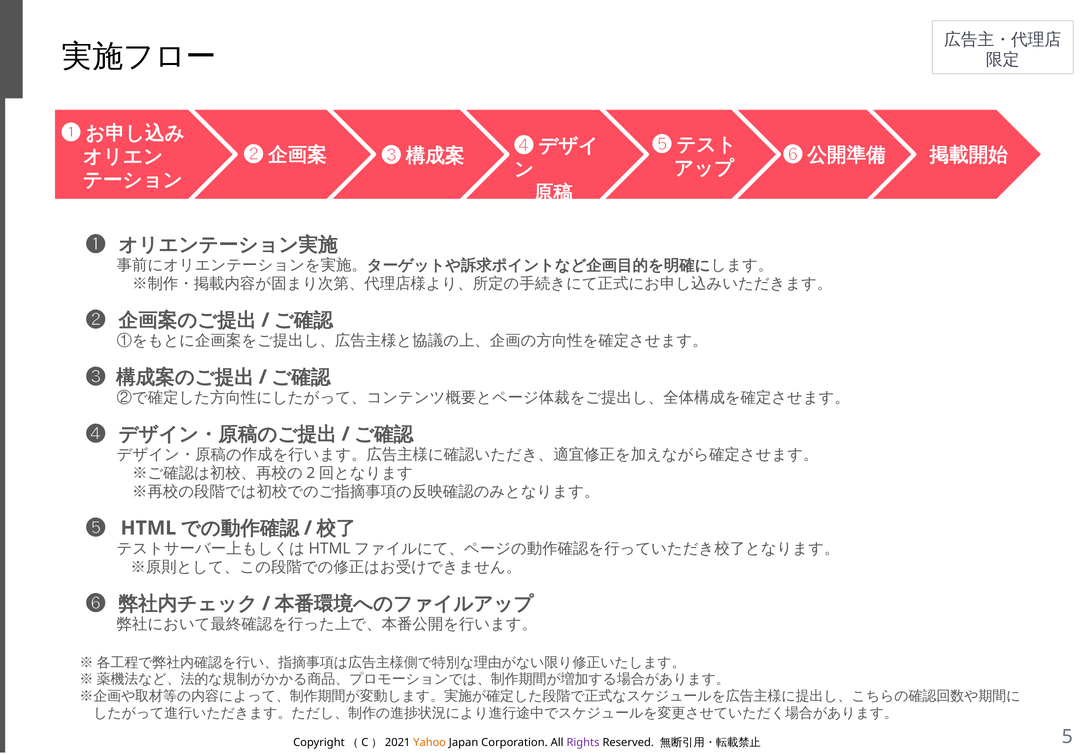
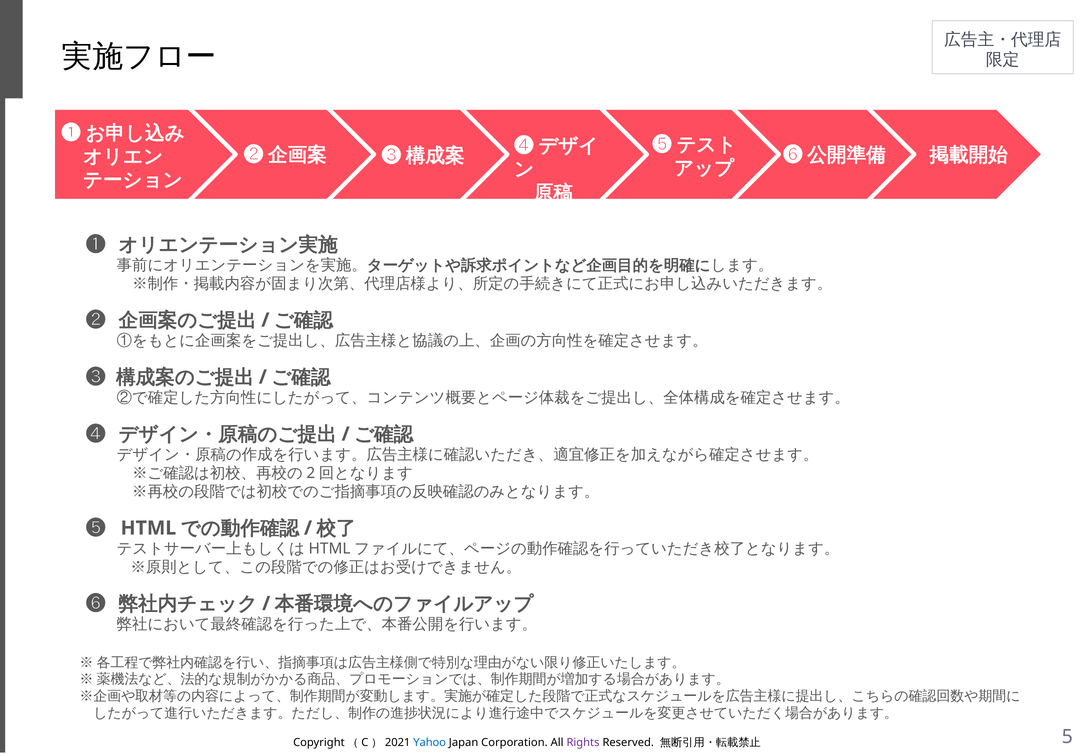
Yahoo colour: orange -> blue (430, 743)
